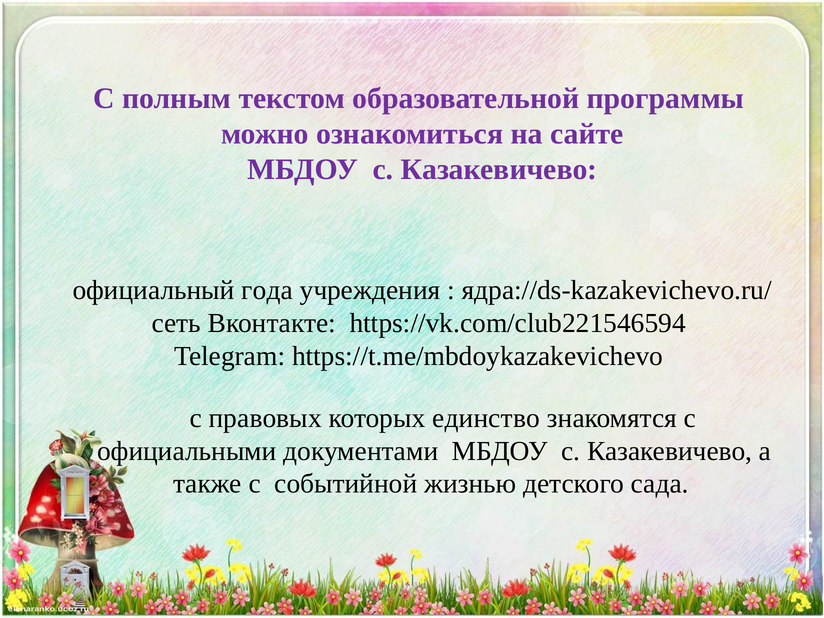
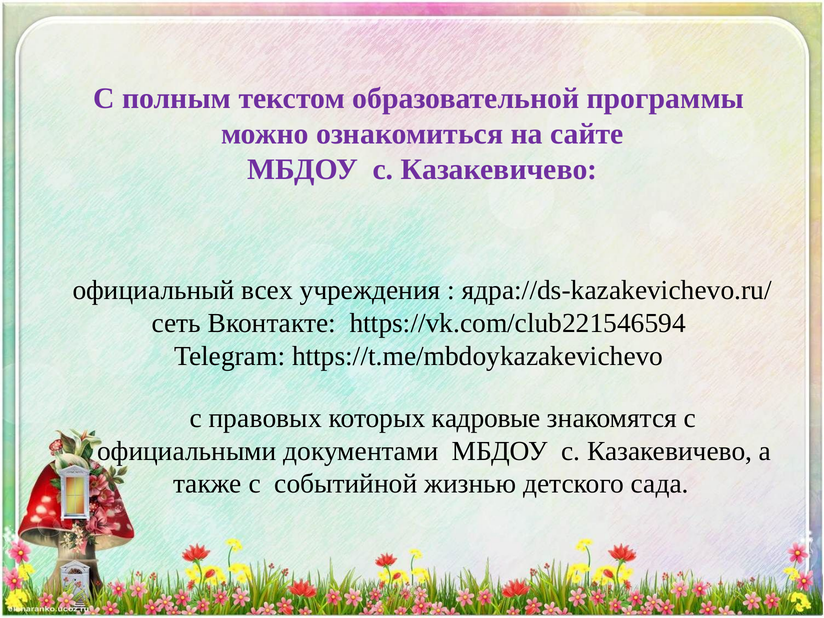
года: года -> всех (267, 290)
единство: единство -> кадровые (486, 418)
